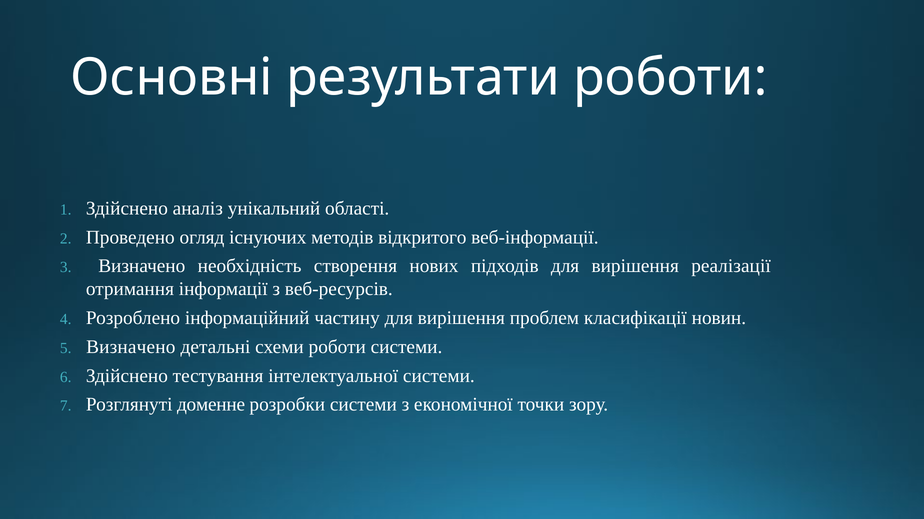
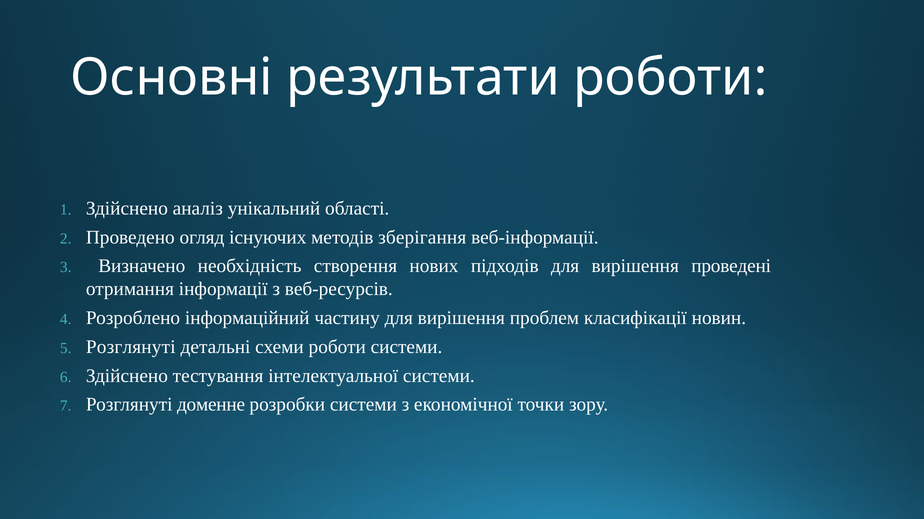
відкритого: відкритого -> зберігання (422, 238)
реалізації: реалізації -> проведені (731, 266)
Визначено: Визначено -> Розглянуті (131, 347)
